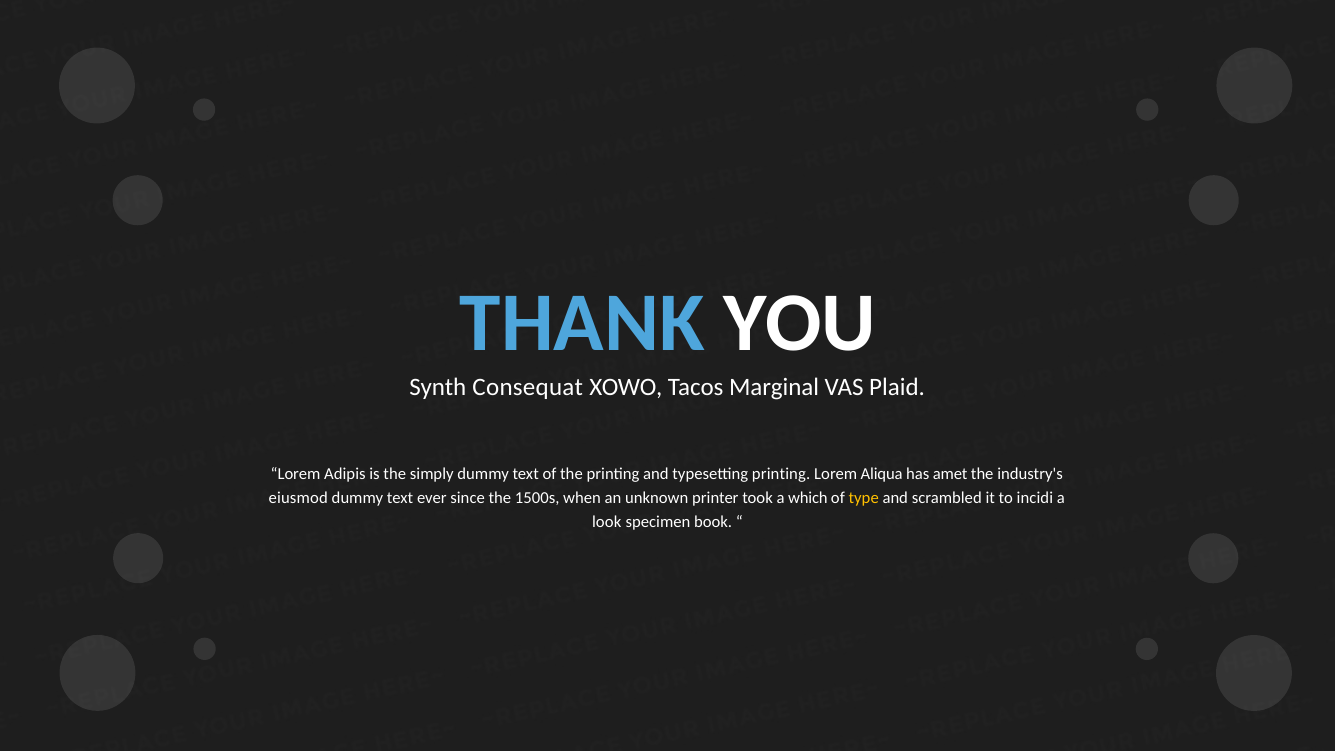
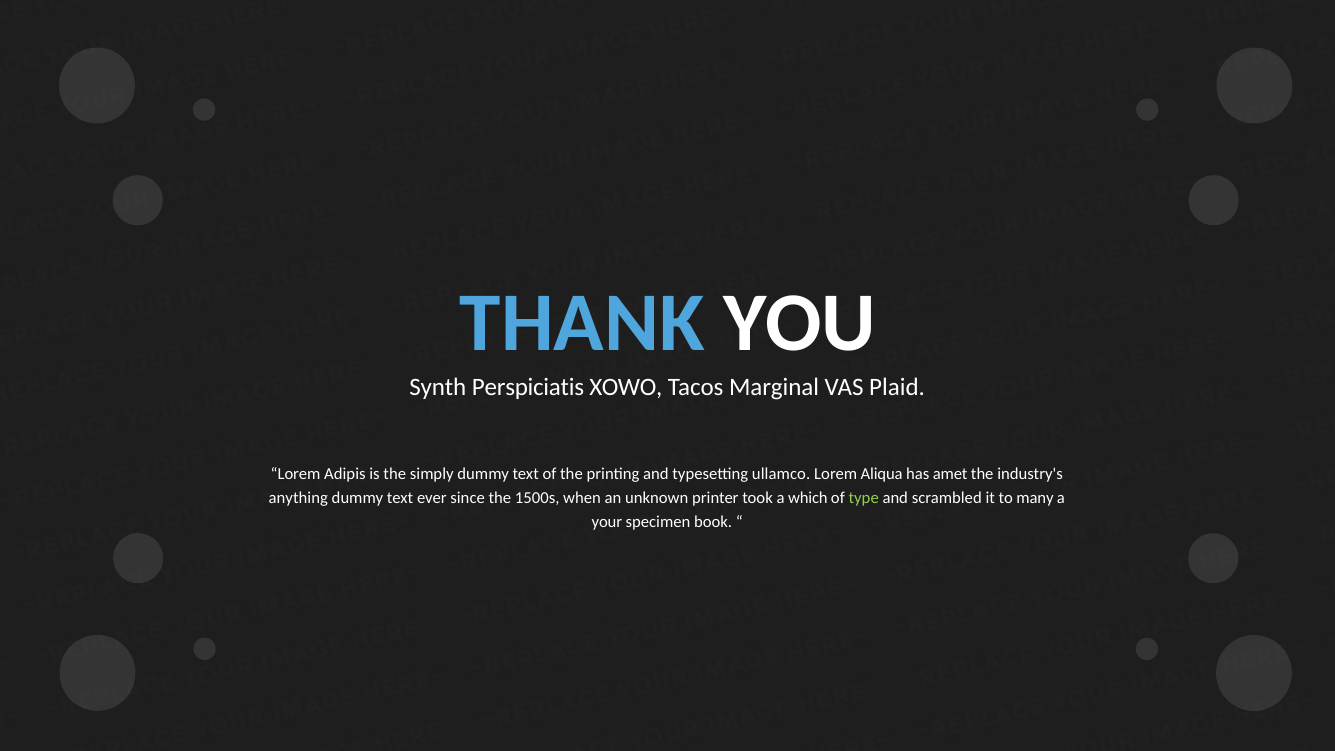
Consequat: Consequat -> Perspiciatis (528, 387)
typesetting printing: printing -> ullamco (781, 474)
eiusmod: eiusmod -> anything (298, 498)
type colour: yellow -> light green (864, 498)
incidi: incidi -> many (1035, 498)
look: look -> your (607, 522)
